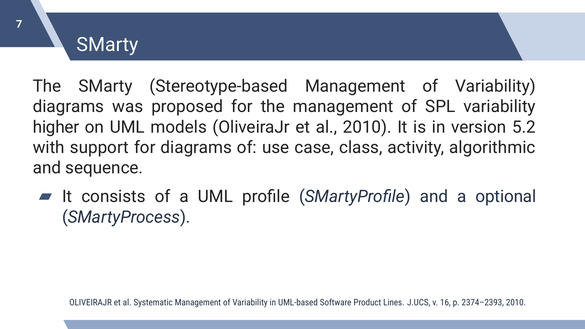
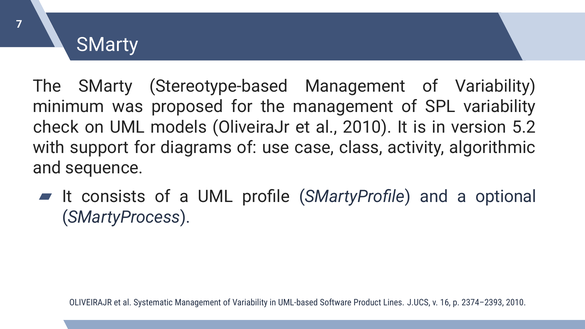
diagrams: diagrams -> minimum (68, 107)
higher: higher -> check (56, 127)
